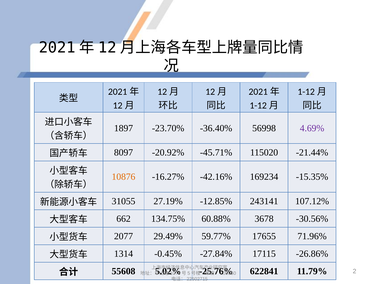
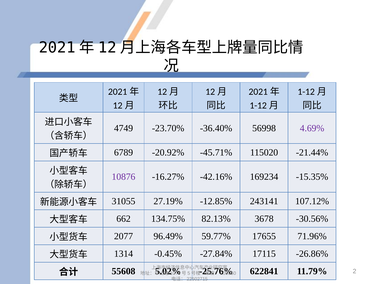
1897: 1897 -> 4749 (124, 128)
8097: 8097 -> 6789 (124, 153)
10876 colour: orange -> purple (124, 177)
60.88%: 60.88% -> 82.13% (216, 219)
29.49%: 29.49% -> 96.49% (168, 236)
